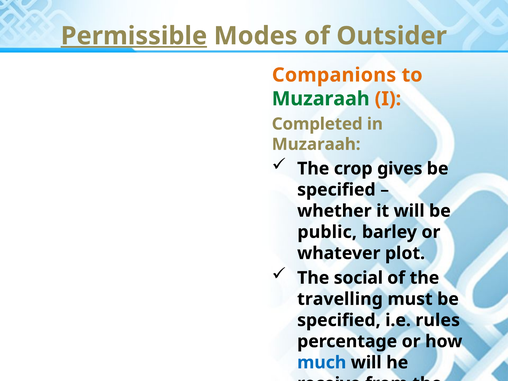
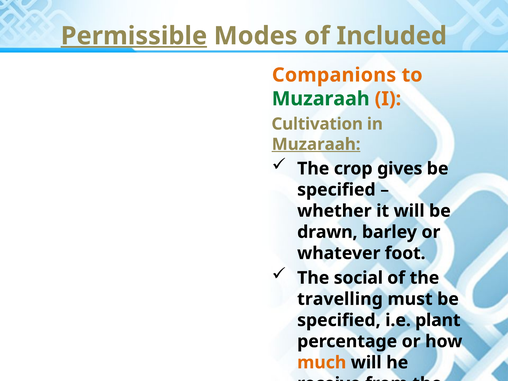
Outsider: Outsider -> Included (392, 36)
Completed: Completed -> Cultivation (317, 124)
Muzaraah underline: none -> present (316, 144)
public: public -> drawn (327, 232)
plot: plot -> foot (405, 253)
rules: rules -> plant (438, 320)
much colour: blue -> orange (322, 363)
